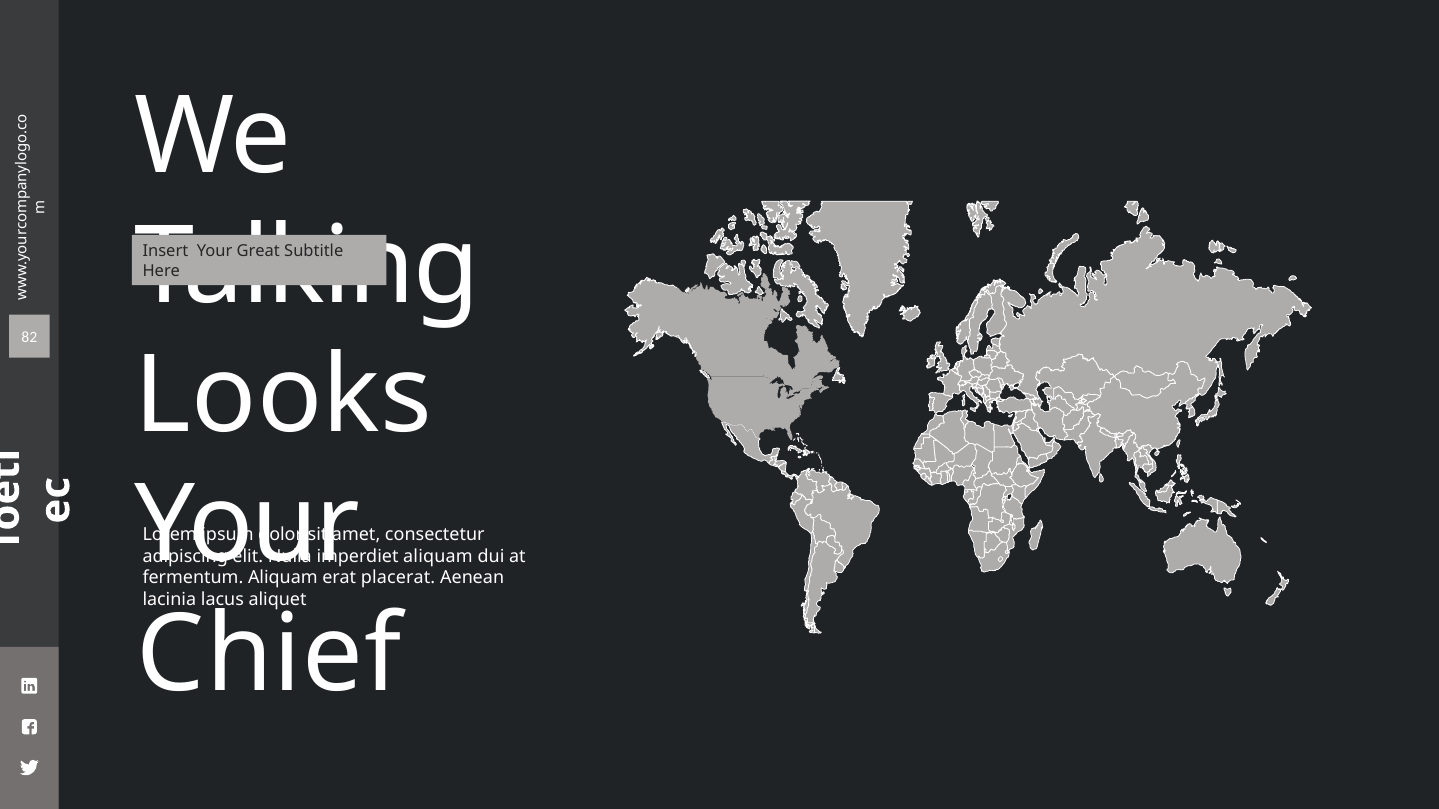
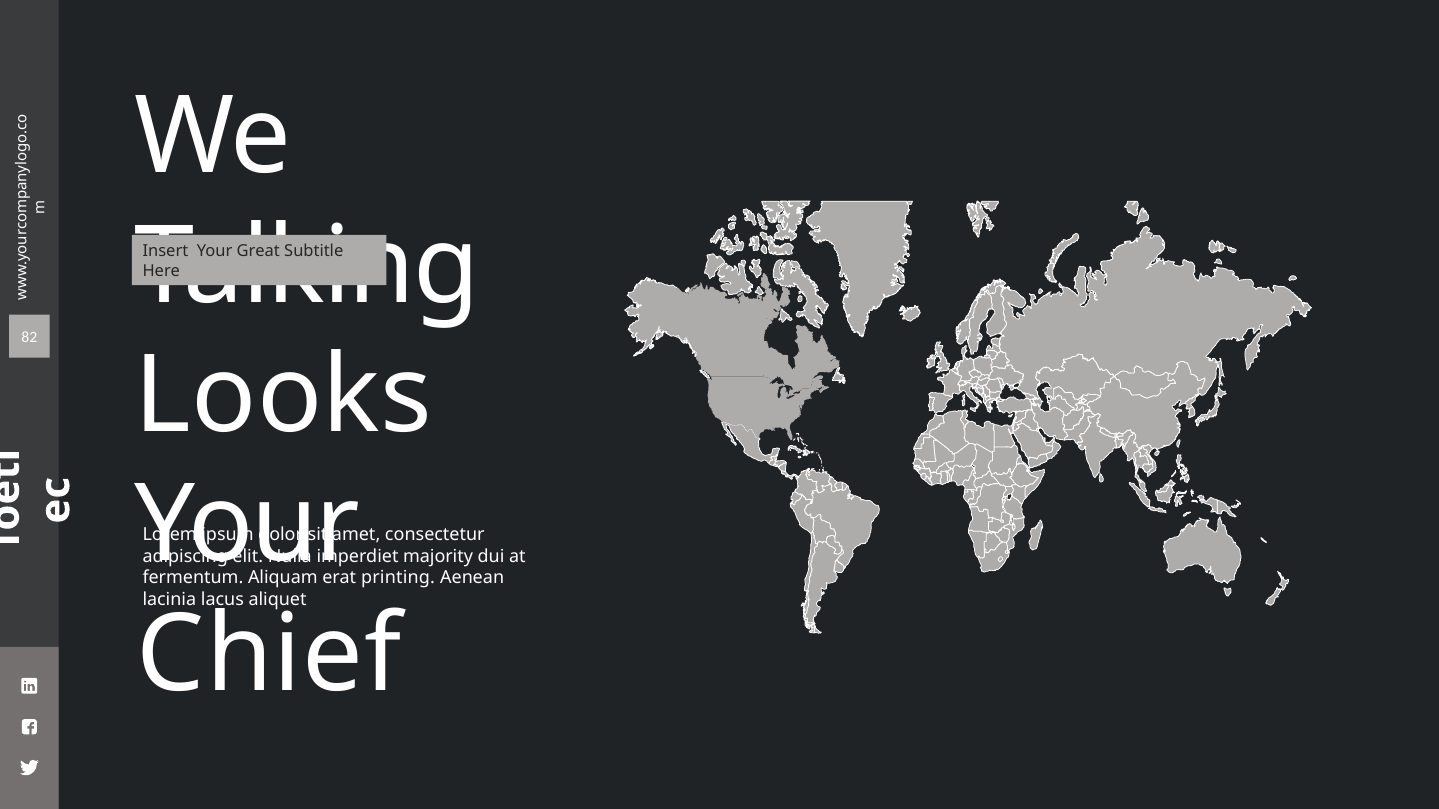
aliquam: aliquam -> majority (438, 556)
placerat: placerat -> printing (398, 578)
